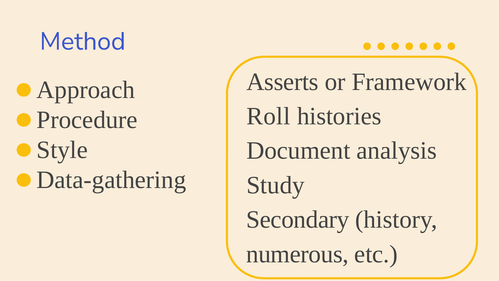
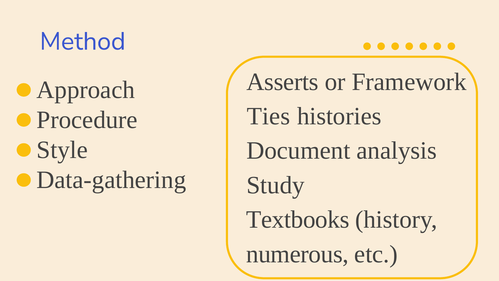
Roll: Roll -> Ties (268, 116)
Secondary: Secondary -> Textbooks (298, 219)
